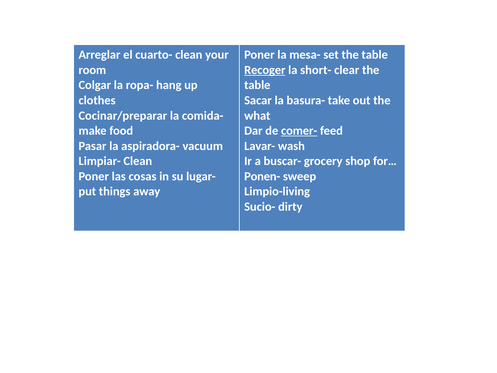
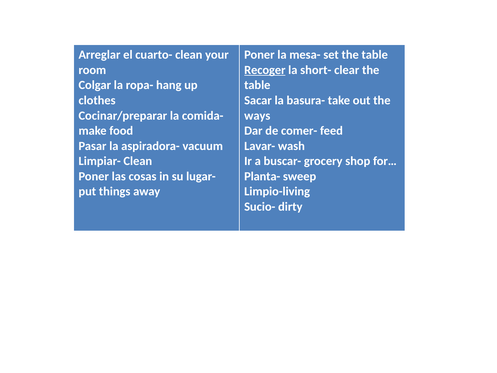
what: what -> ways (257, 115)
comer- underline: present -> none (299, 131)
Ponen-: Ponen- -> Planta- (262, 176)
